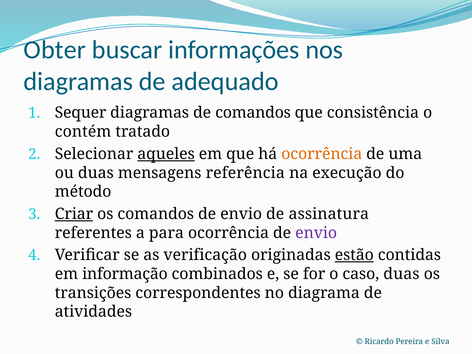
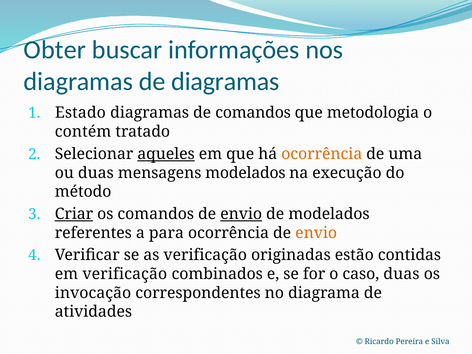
de adequado: adequado -> diagramas (225, 81)
Sequer: Sequer -> Estado (80, 113)
consistência: consistência -> metodologia (373, 113)
mensagens referência: referência -> modelados (245, 173)
envio underline: none -> present (241, 214)
de assinatura: assinatura -> modelados (329, 214)
envio colour: purple -> orange (316, 233)
estão underline: present -> none (354, 255)
em informação: informação -> verificação (125, 274)
transições: transições -> invocação (93, 293)
